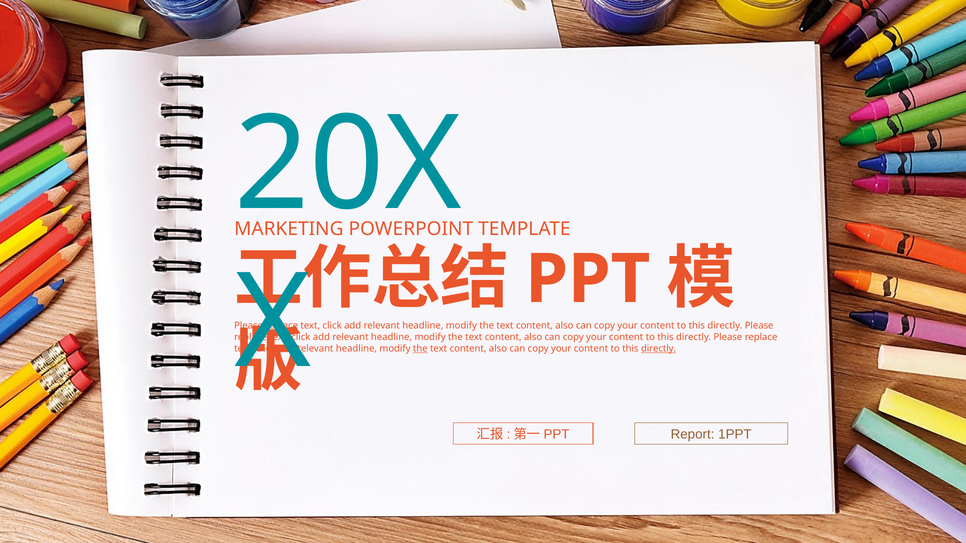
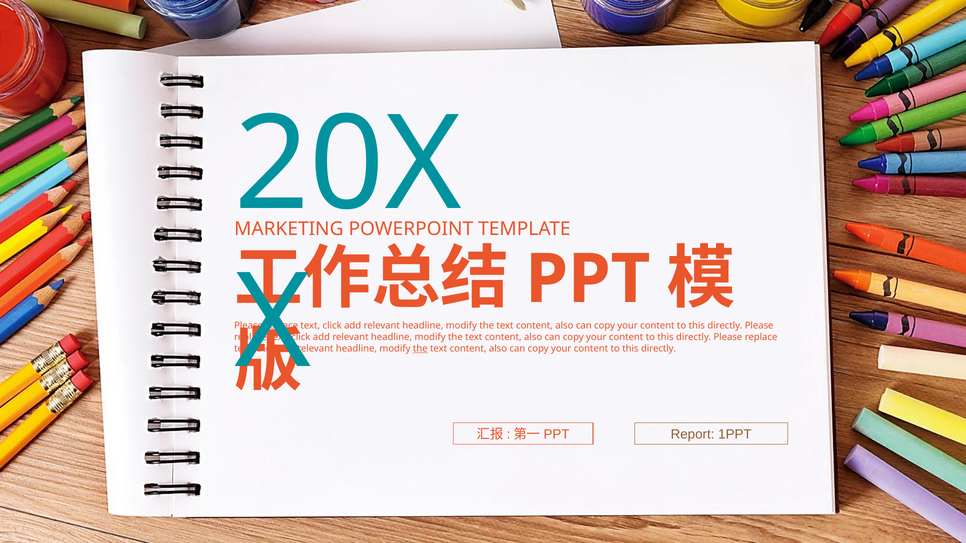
directly underline: present -> none (659, 349)
